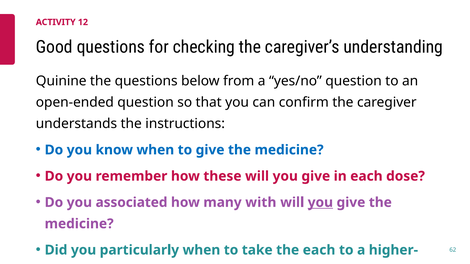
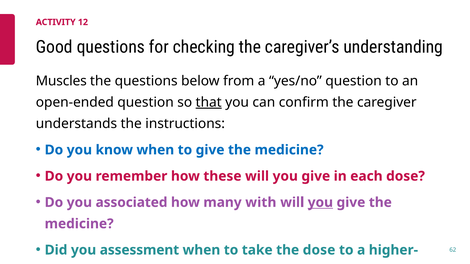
Quinine: Quinine -> Muscles (61, 81)
that underline: none -> present (209, 102)
particularly: particularly -> assessment (139, 250)
the each: each -> dose (319, 250)
